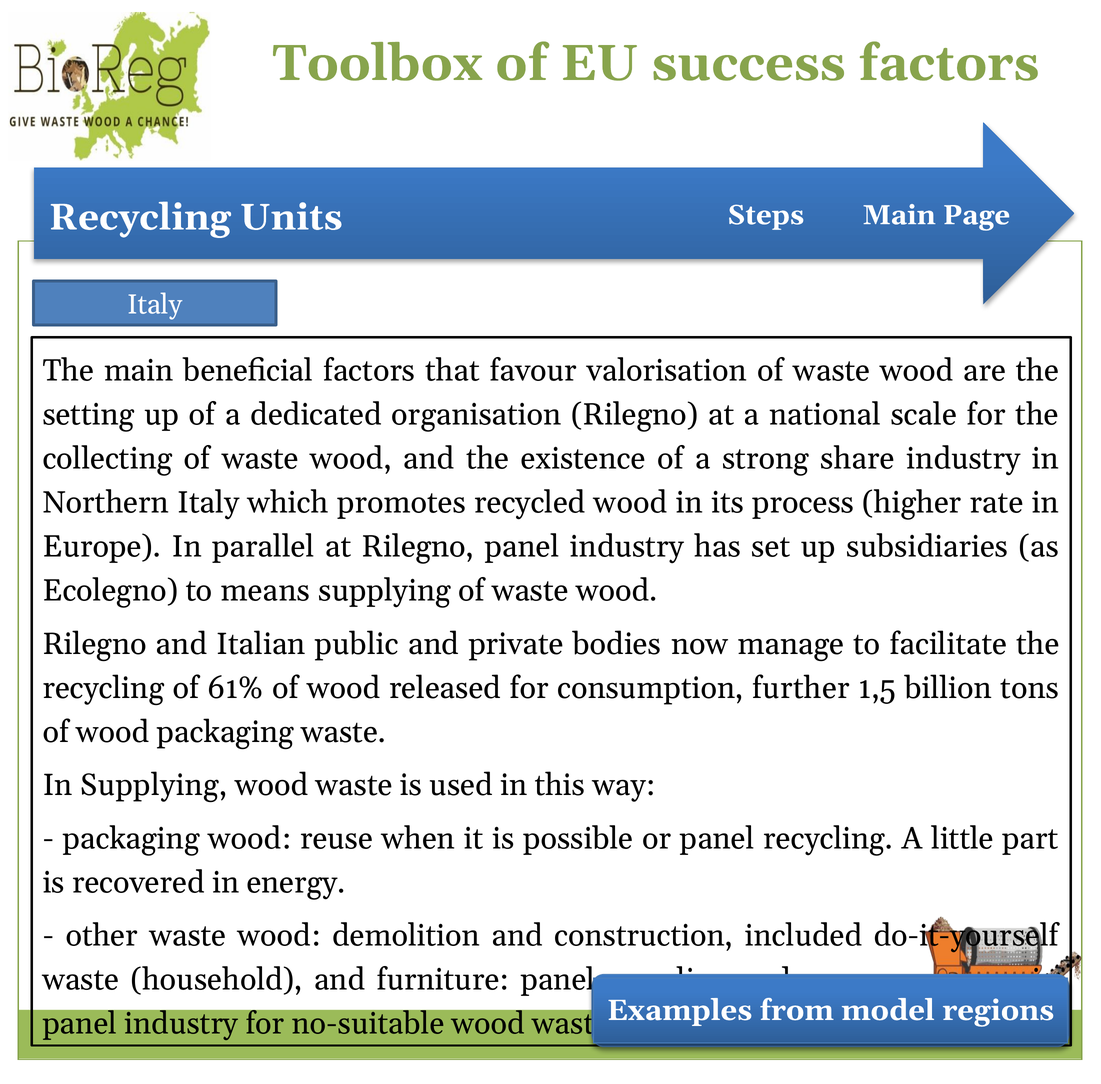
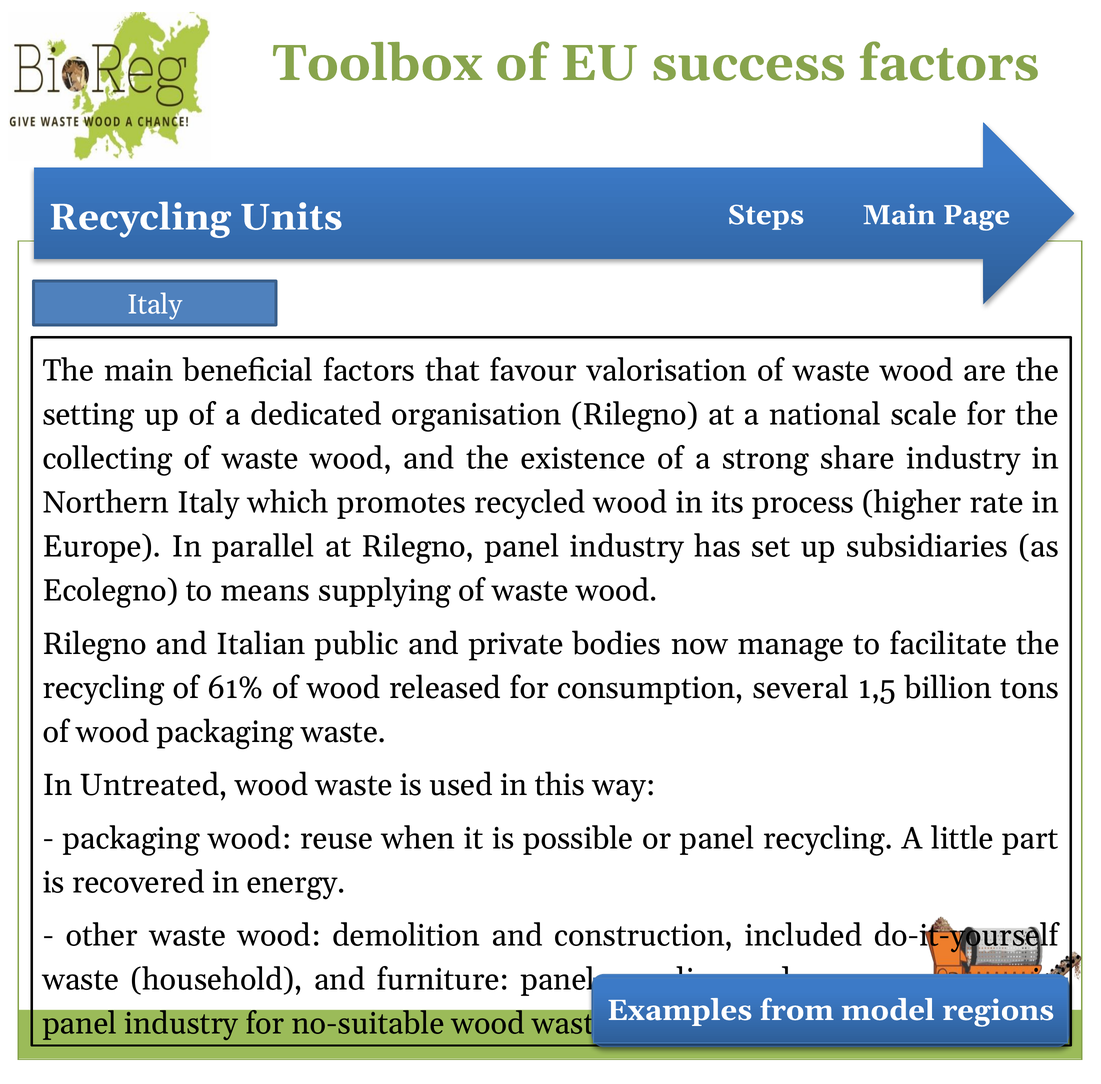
further: further -> several (801, 688)
In Supplying: Supplying -> Untreated (154, 785)
